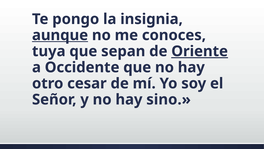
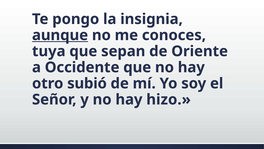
Oriente underline: present -> none (200, 51)
cesar: cesar -> subió (87, 83)
sino: sino -> hizo (169, 99)
